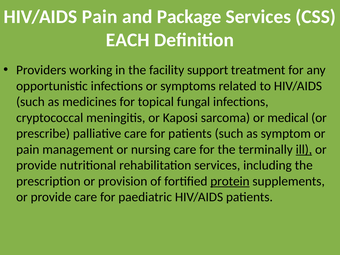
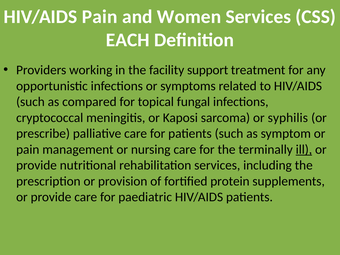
Package: Package -> Women (189, 17)
medicines: medicines -> compared (89, 102)
medical: medical -> syphilis (288, 118)
protein underline: present -> none (230, 181)
